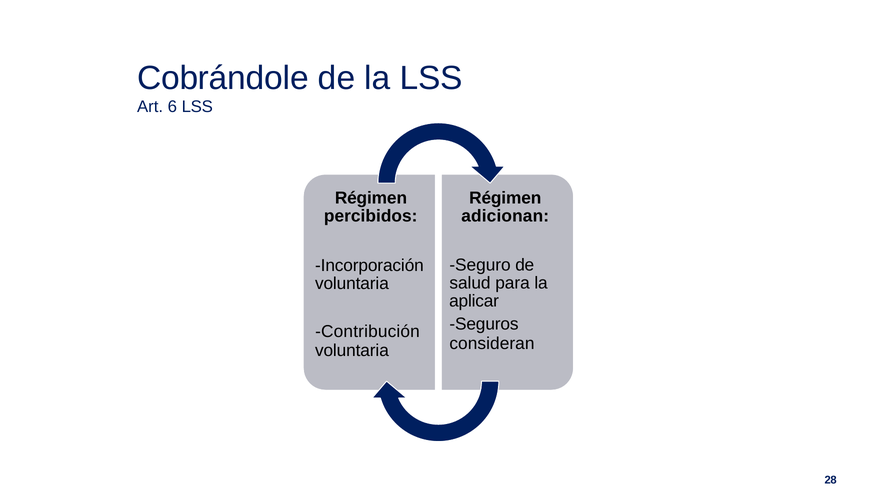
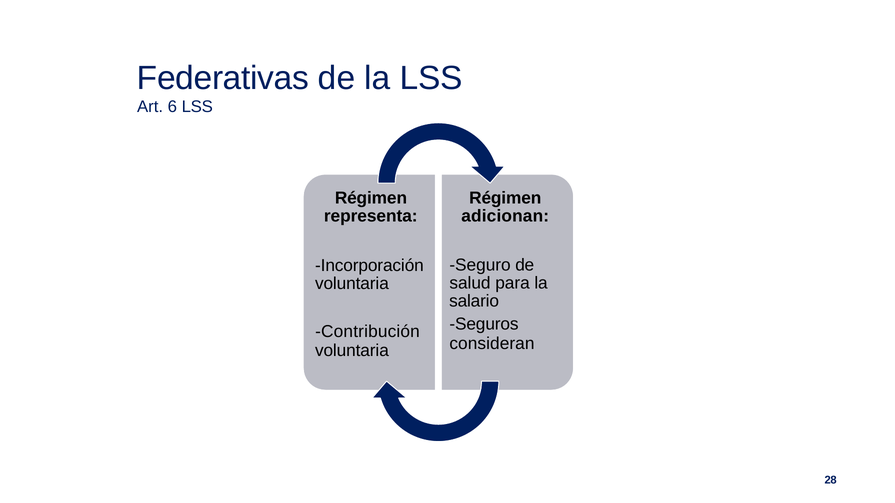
Cobrándole: Cobrándole -> Federativas (223, 78)
percibidos: percibidos -> representa (371, 216)
aplicar: aplicar -> salario (474, 301)
